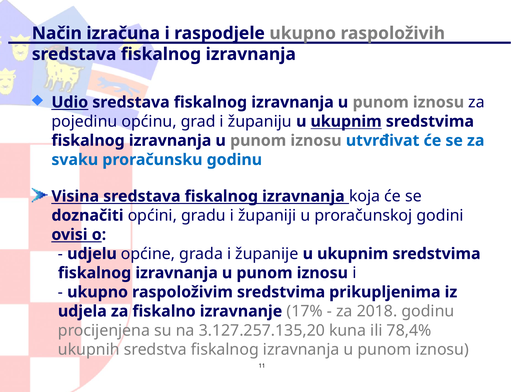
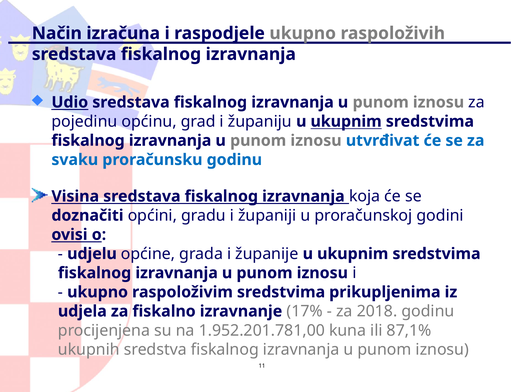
3.127.257.135,20: 3.127.257.135,20 -> 1.952.201.781,00 (262, 330)
78,4%: 78,4% -> 87,1% (409, 330)
